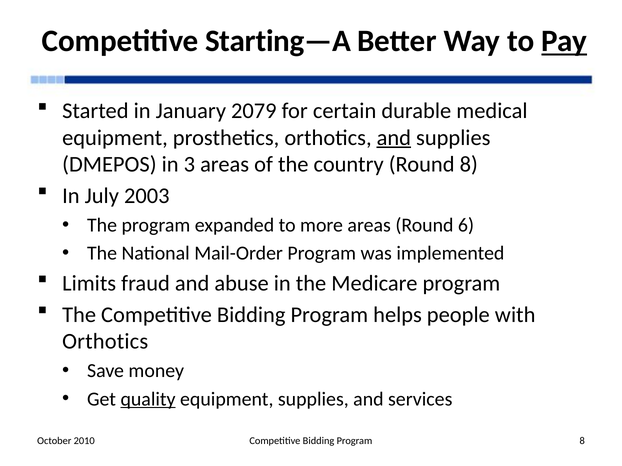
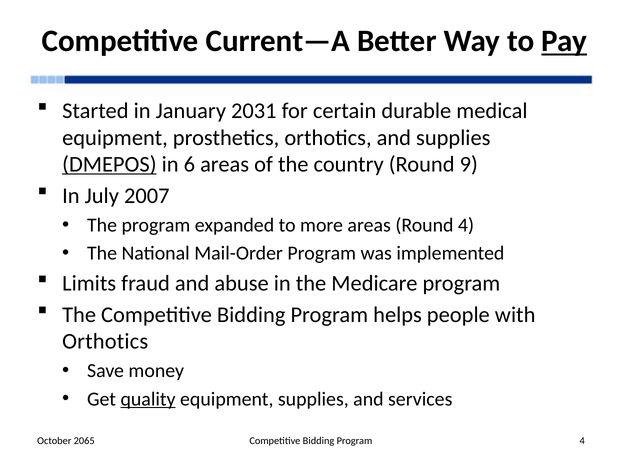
Starting—A: Starting—A -> Current—A (278, 41)
2079: 2079 -> 2031 (254, 111)
and underline: present -> none (394, 138)
DMEPOS underline: none -> present (109, 165)
3: 3 -> 6 (189, 165)
Round 8: 8 -> 9 (469, 165)
2003: 2003 -> 2007 (147, 196)
Round 6: 6 -> 4 (466, 225)
2010: 2010 -> 2065 (84, 441)
Program 8: 8 -> 4 (582, 441)
